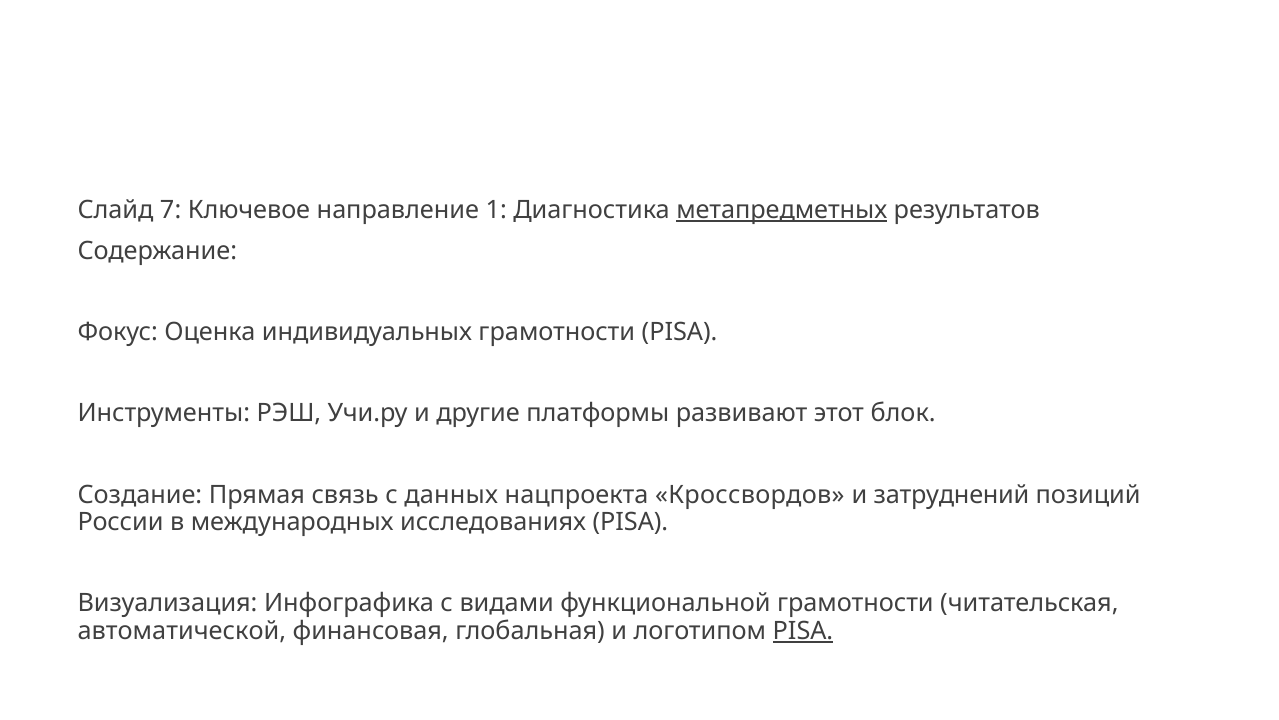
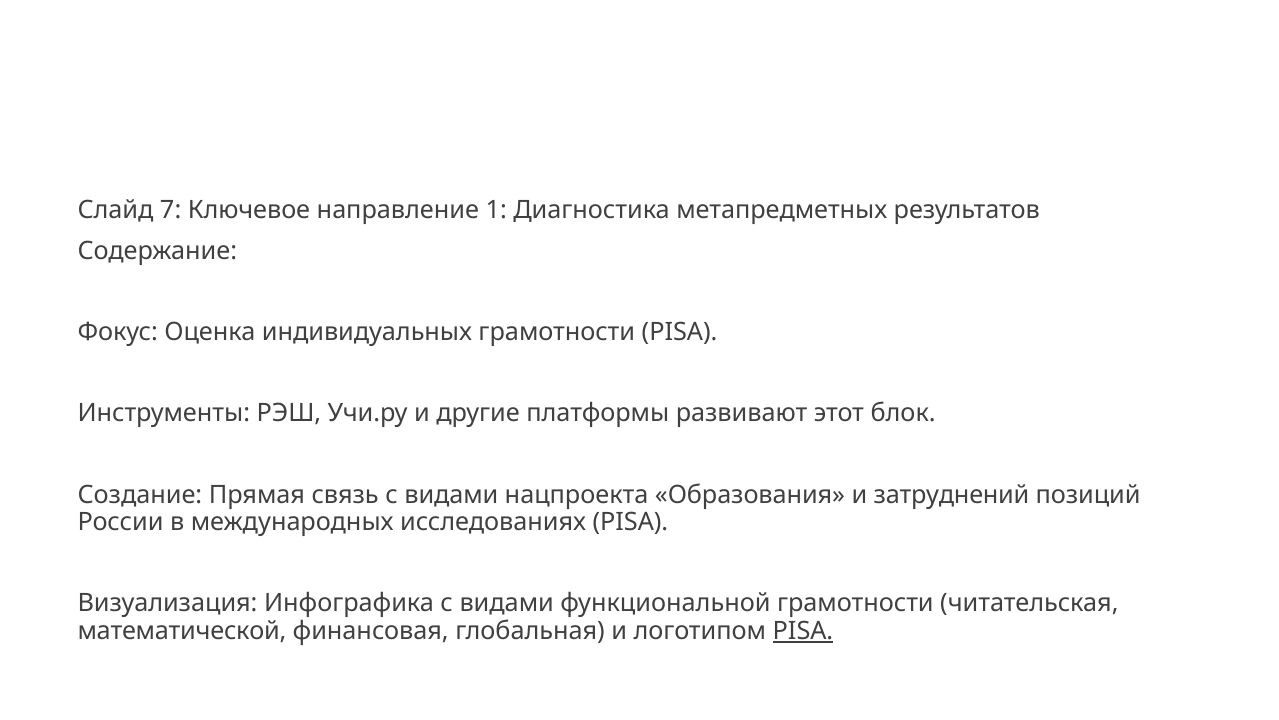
метапредметных underline: present -> none (782, 210)
связь с данных: данных -> видами (451, 494)
Кроссвордов: Кроссвордов -> Образования (750, 494)
автоматической: автоматической -> математической (182, 630)
